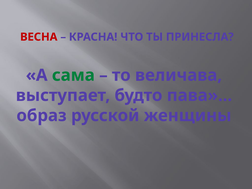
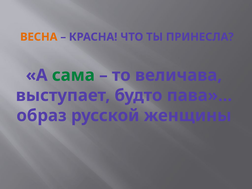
ВЕСНА colour: red -> orange (39, 37)
